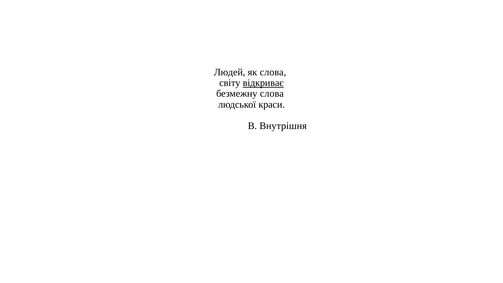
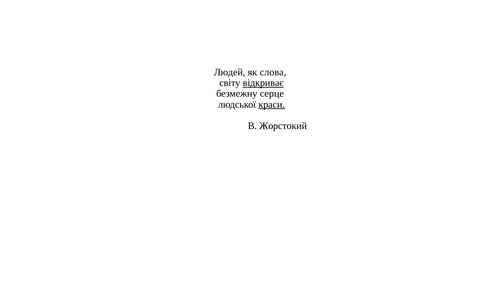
безмежну слова: слова -> серце (272, 94)
краси underline: none -> present (272, 104)
Внутрішня: Внутрішня -> Жорстокий (283, 126)
